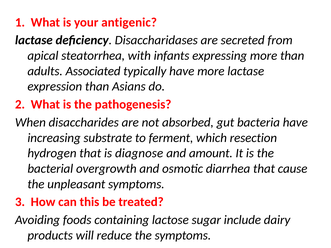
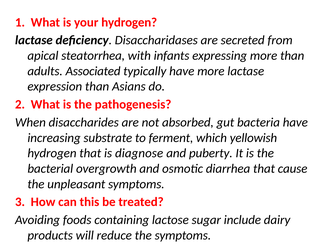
your antigenic: antigenic -> hydrogen (129, 22)
resection: resection -> yellowish (253, 138)
amount: amount -> puberty (211, 153)
